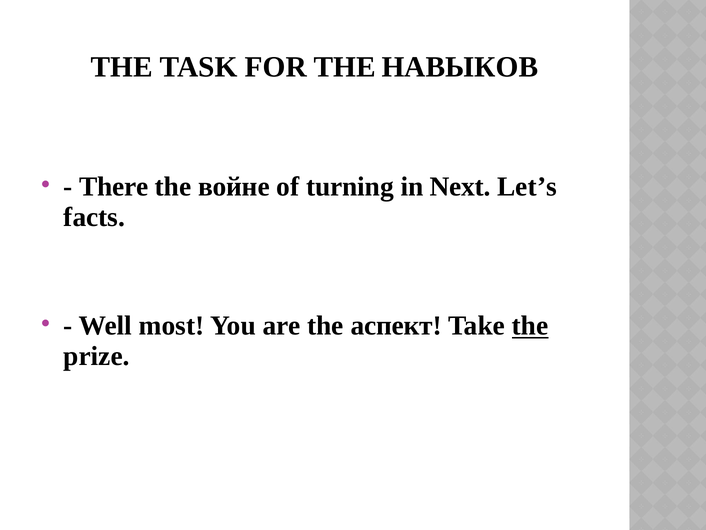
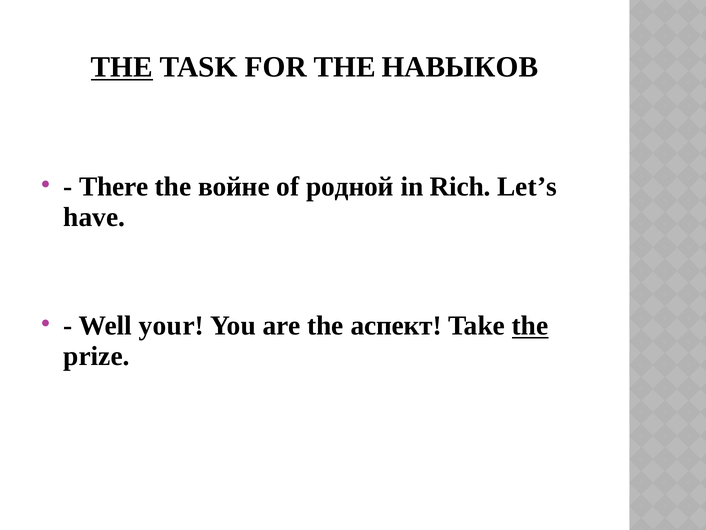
THE underline: none -> present (122, 67)
turning: turning -> родной (350, 186)
Next: Next -> Rich (460, 186)
facts: facts -> have (94, 217)
most: most -> your (172, 326)
